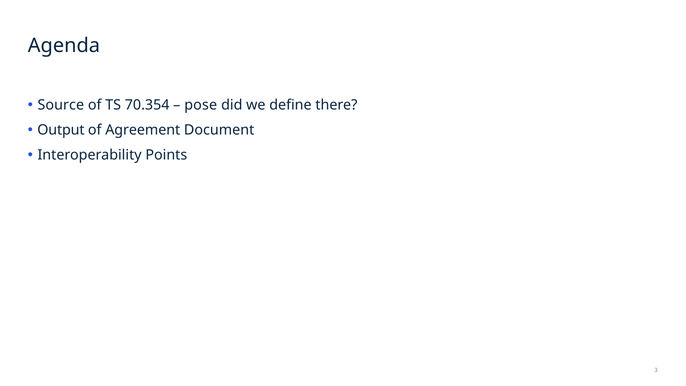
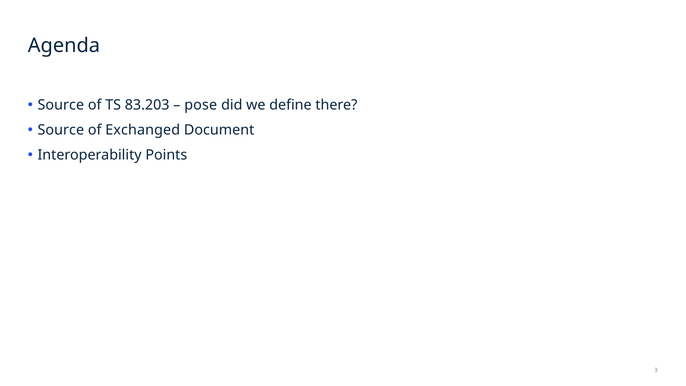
70.354: 70.354 -> 83.203 (147, 105)
Output: Output -> Source (61, 130)
Agreement: Agreement -> Exchanged (143, 130)
